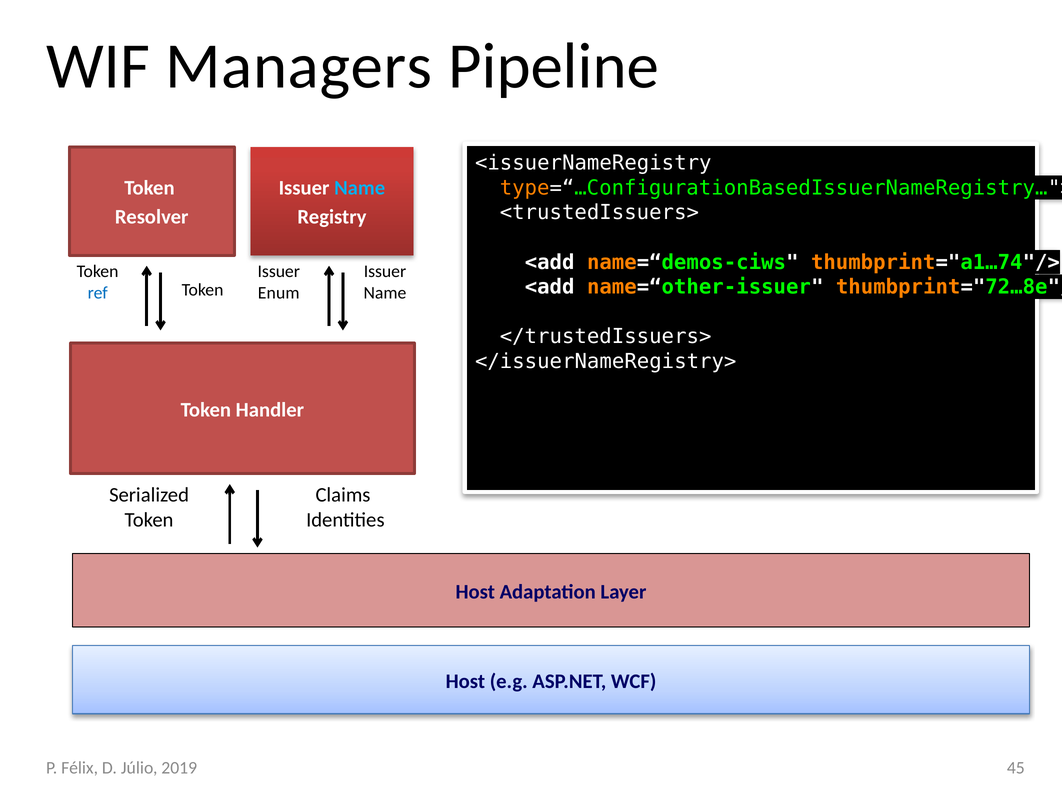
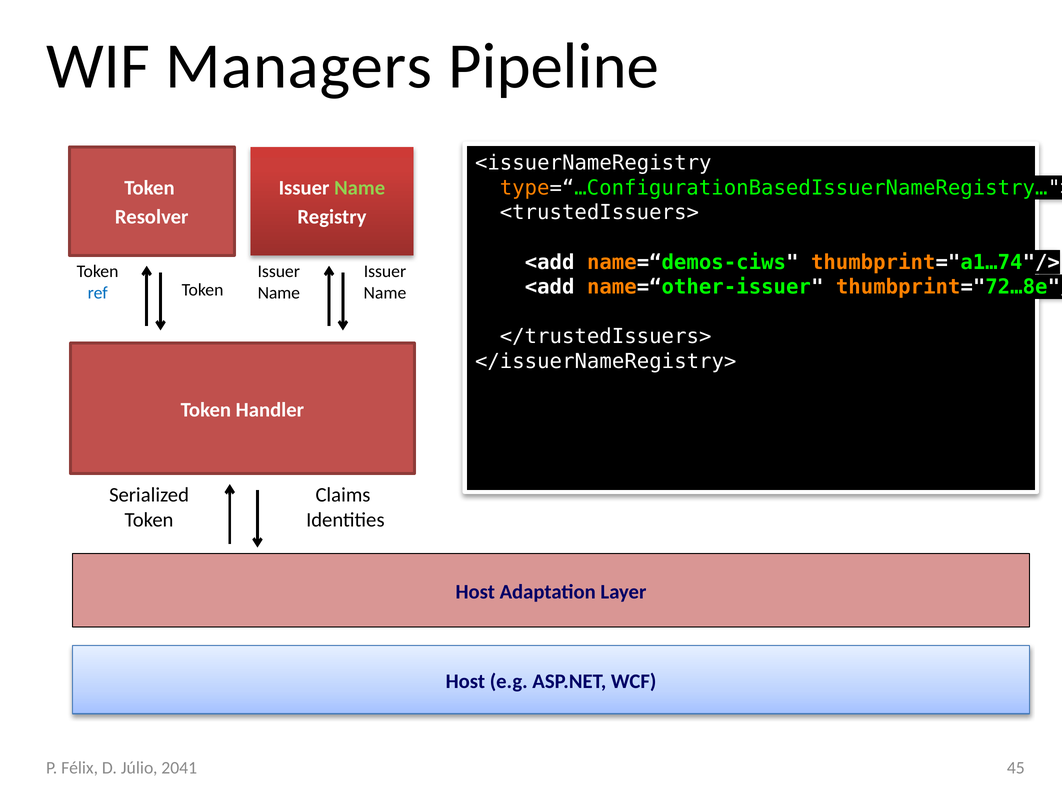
Name colour: light blue -> light green (360, 188)
Enum: Enum -> Name (279, 293)
2019: 2019 -> 2041 (179, 768)
